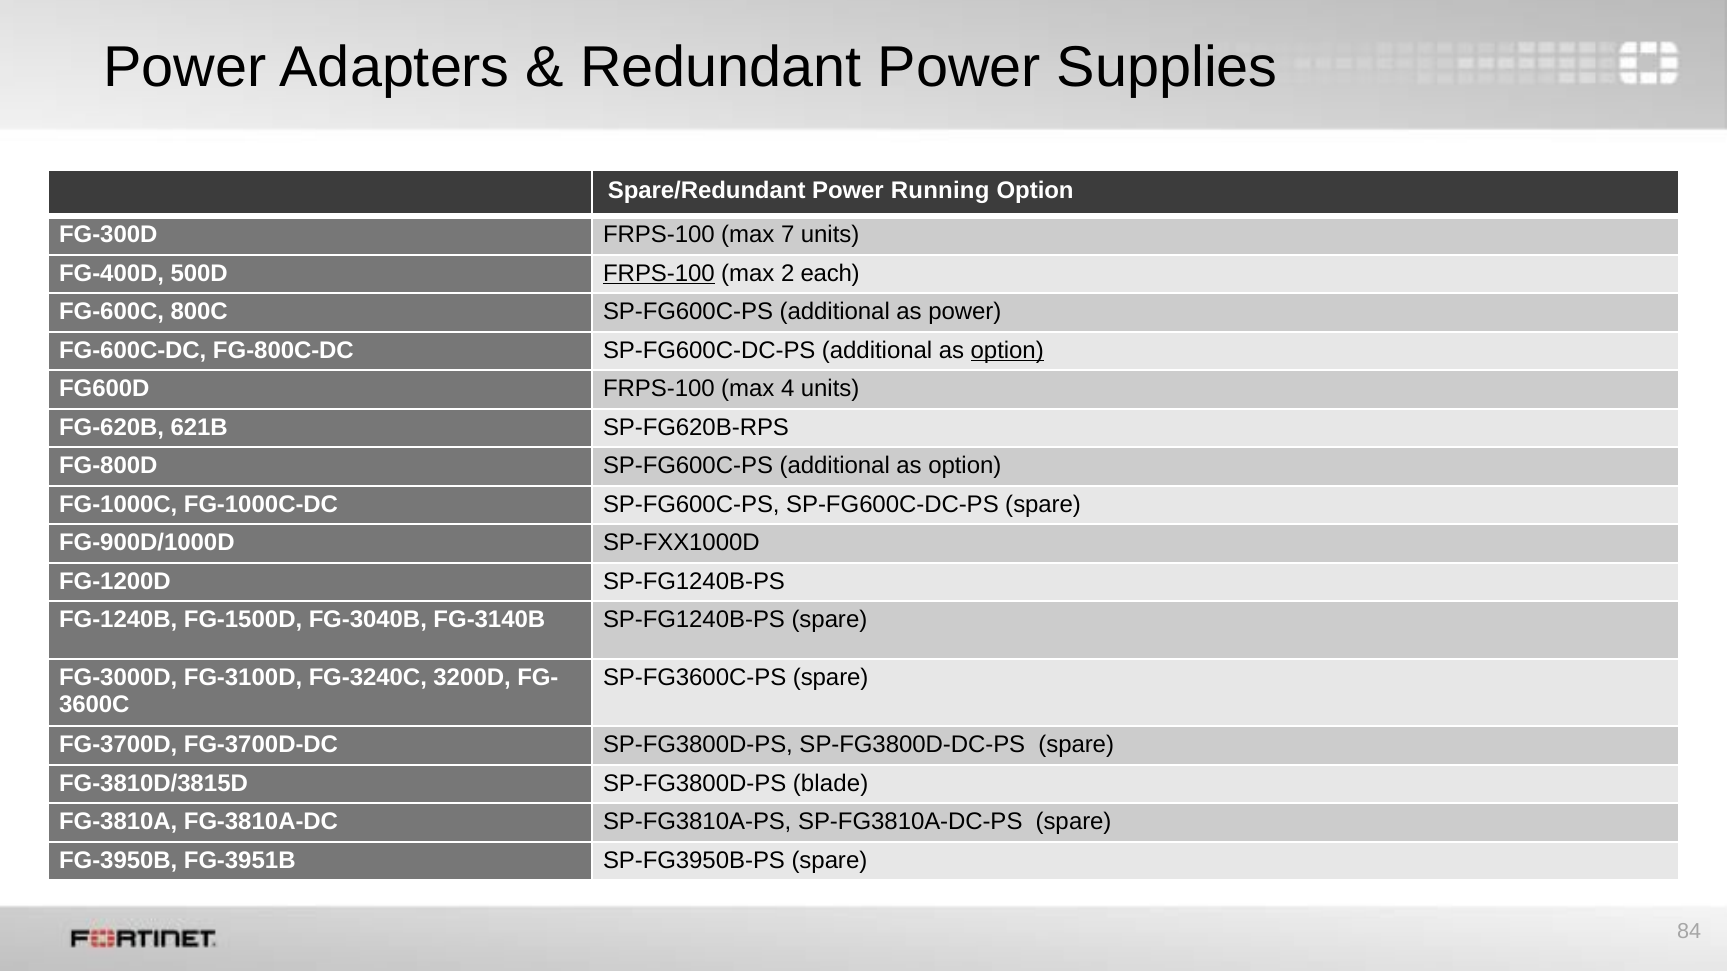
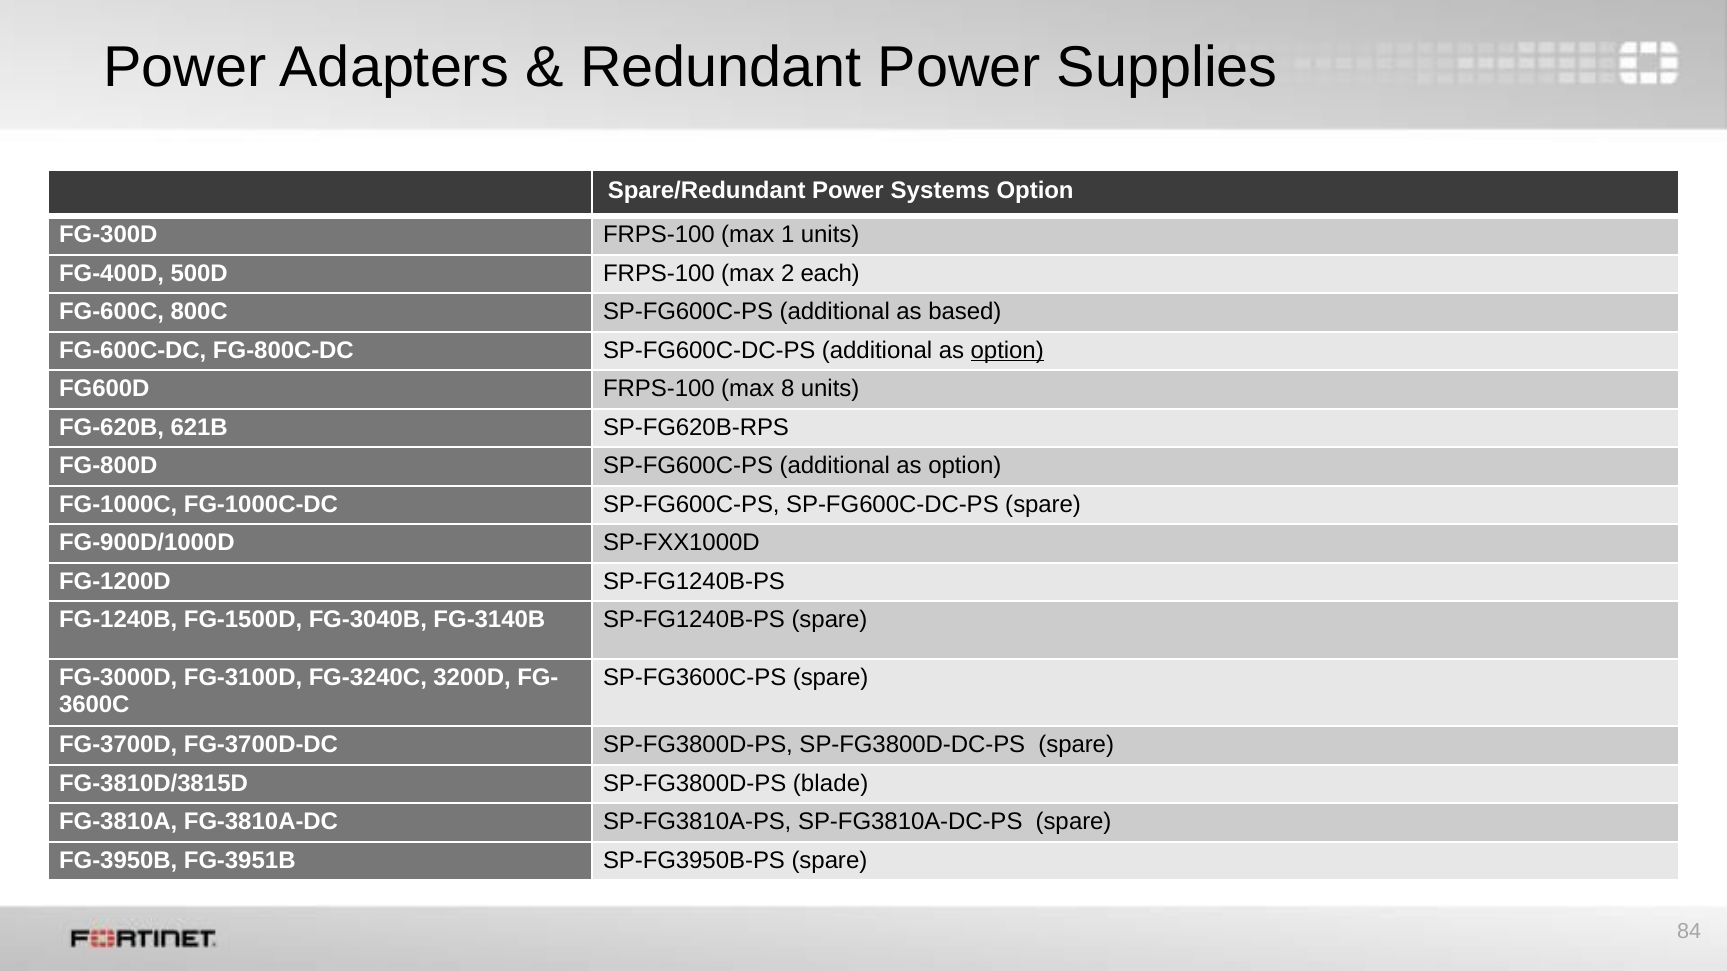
Running: Running -> Systems (940, 191)
7: 7 -> 1 (788, 235)
FRPS-100 underline: present -> none (659, 273)
as power: power -> based (965, 312)
4: 4 -> 8 (788, 389)
